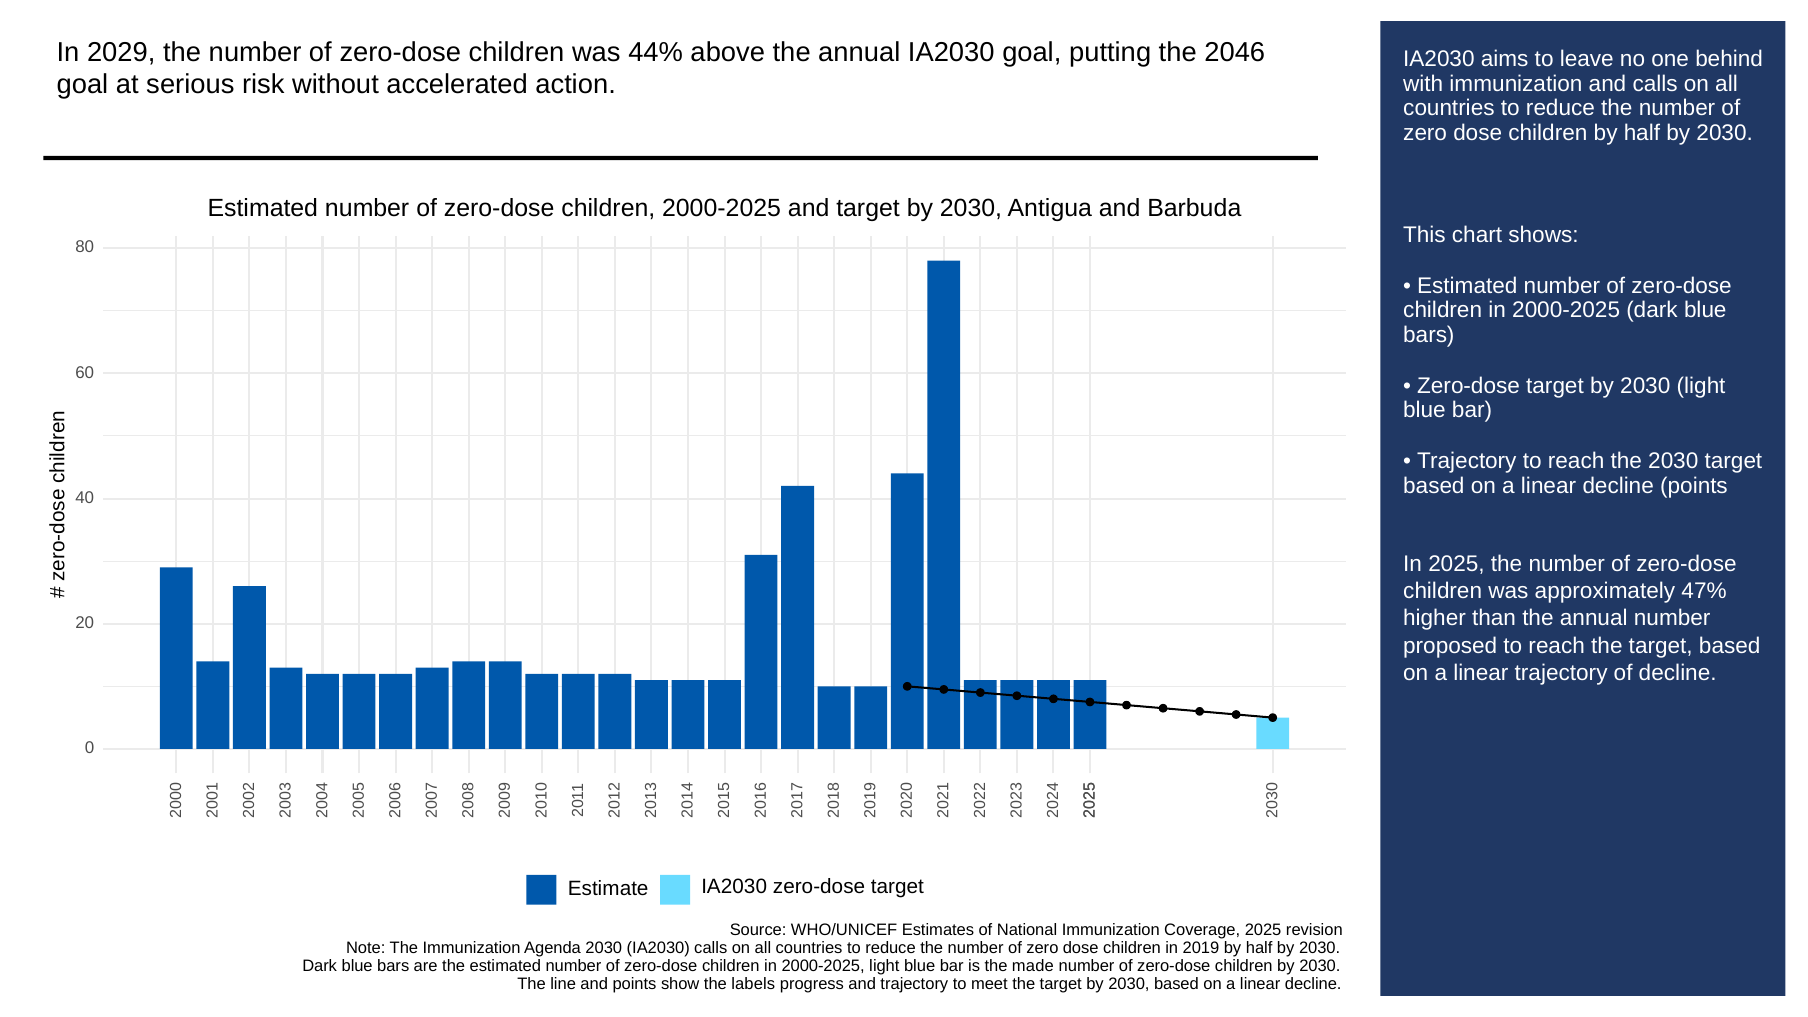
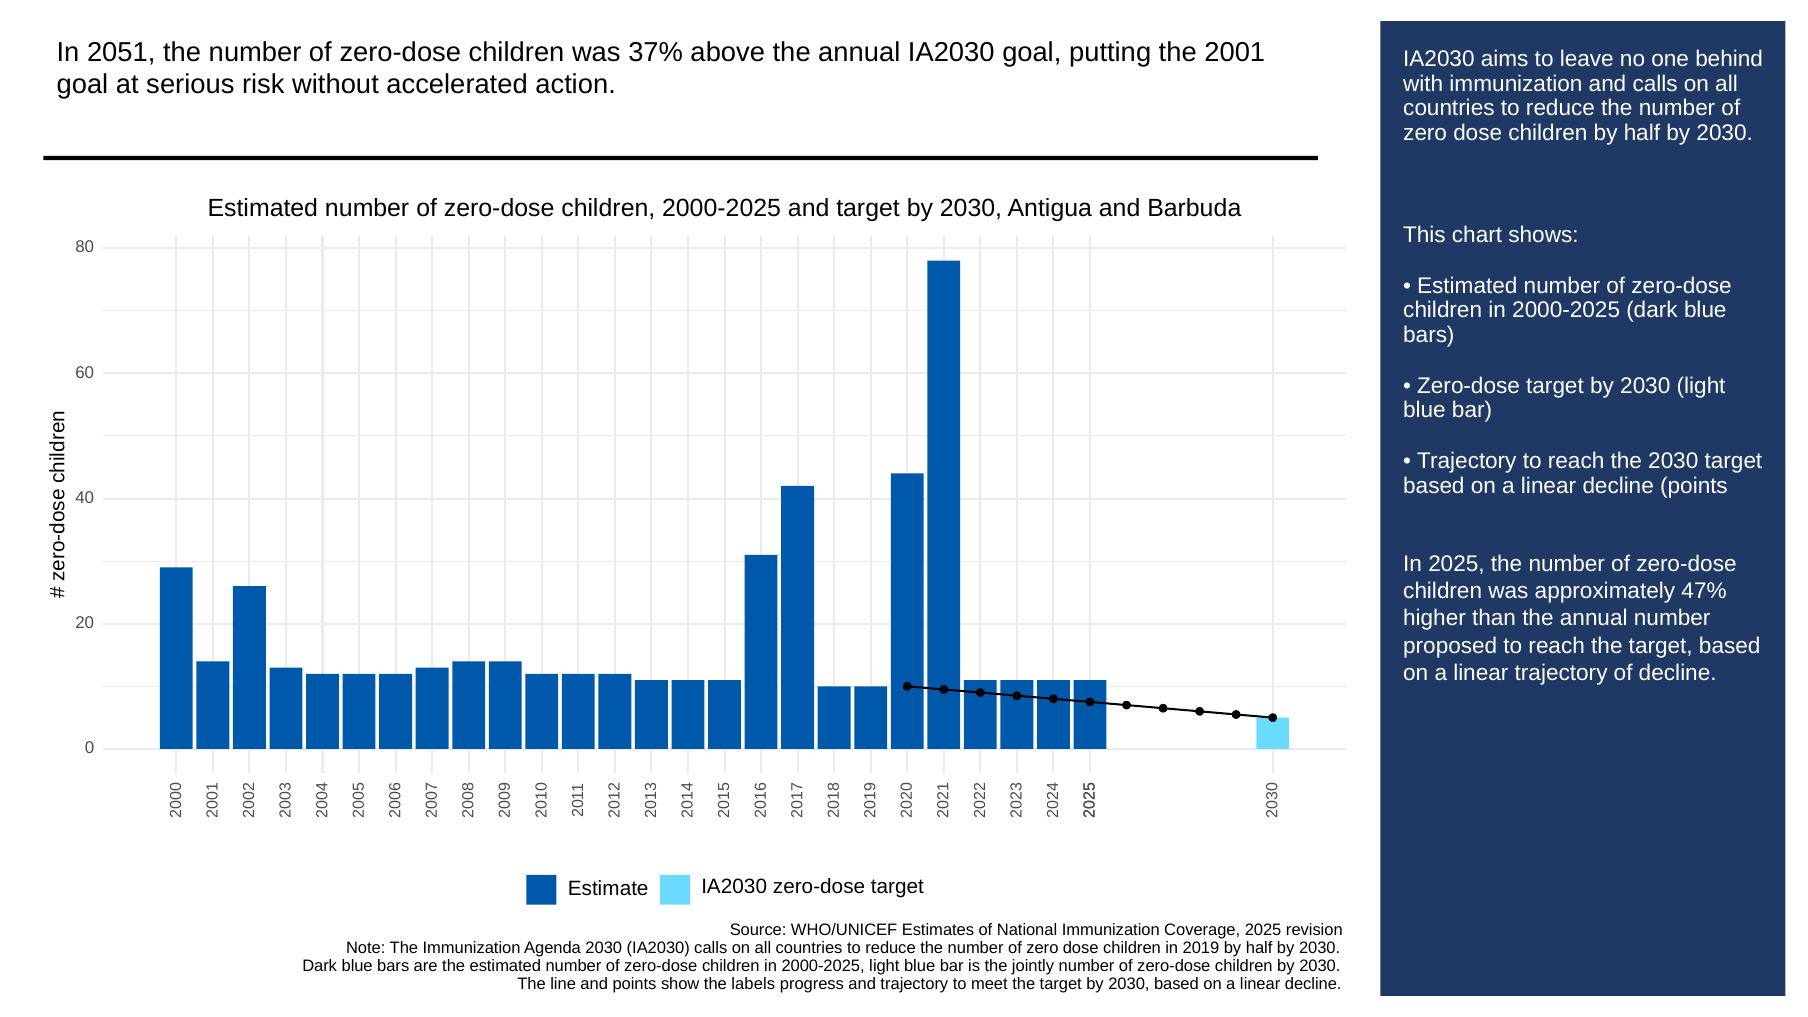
2029: 2029 -> 2051 (121, 52)
44%: 44% -> 37% (656, 52)
2046: 2046 -> 2001 (1235, 52)
made: made -> jointly (1033, 966)
